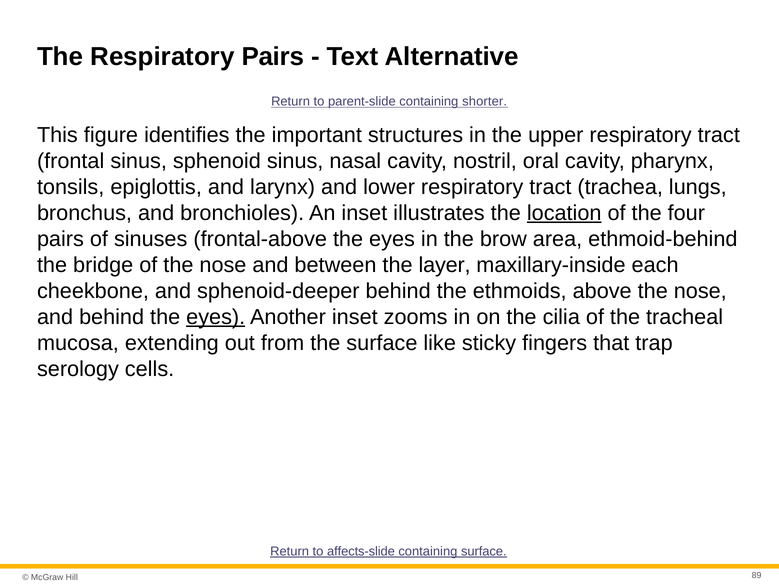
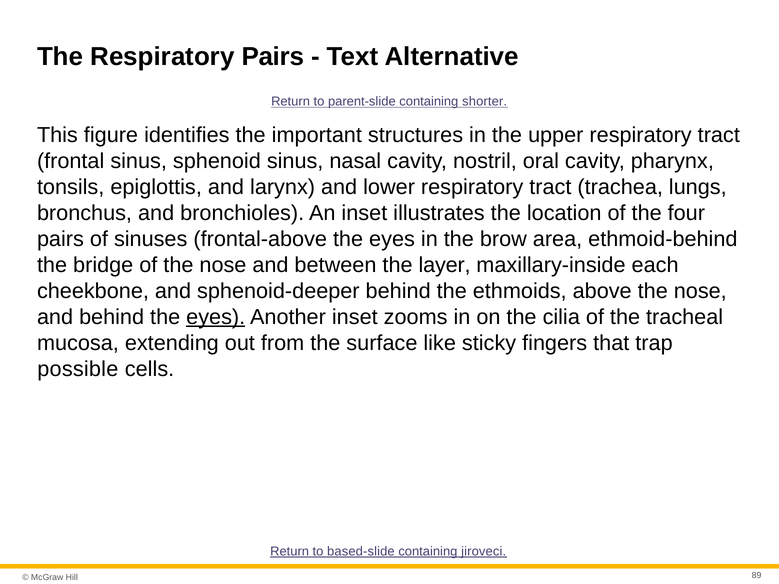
location underline: present -> none (564, 213)
serology: serology -> possible (78, 369)
affects-slide: affects-slide -> based-slide (361, 552)
containing surface: surface -> jiroveci (484, 552)
